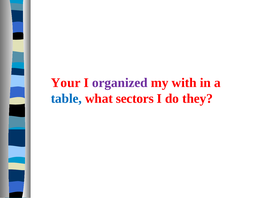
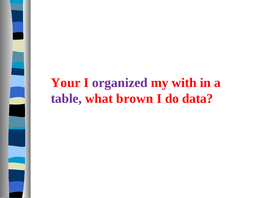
table colour: blue -> purple (66, 98)
sectors: sectors -> brown (135, 98)
they: they -> data (198, 98)
